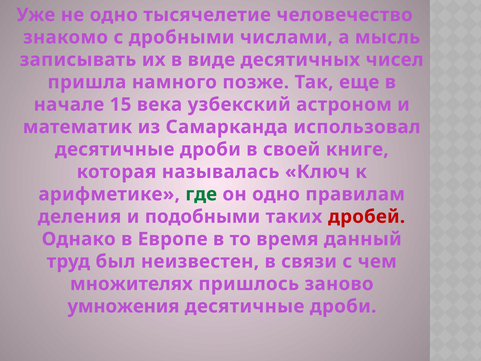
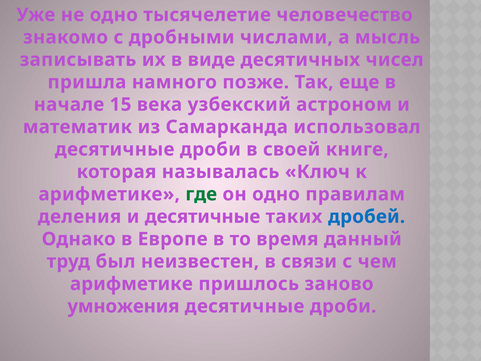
и подобными: подобными -> десятичные (203, 216)
дробей colour: red -> blue (367, 216)
множителях: множителях -> арифметике (131, 284)
